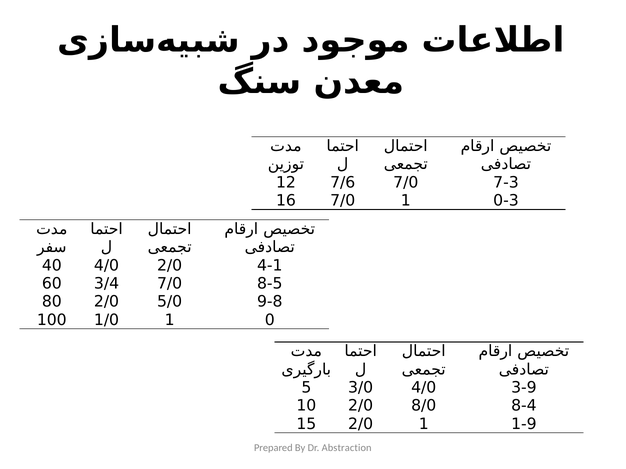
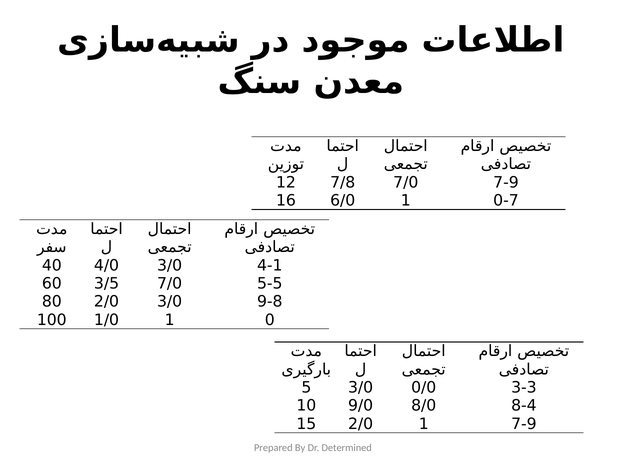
7/6: 7/6 -> 7/8 (343, 183)
7/0 7-3: 7-3 -> 7-9 (506, 183)
16 7/0: 7/0 -> 6/0 (343, 201)
0-3: 0-3 -> 0-7 (506, 201)
2/0: 2/0 -> 3/0 (170, 266)
3/4: 3/4 -> 3/5 (107, 284)
8-5: 8-5 -> 5-5 (270, 284)
5/0: 5/0 -> 3/0 (170, 302)
4/0: 4/0 -> 0/0 (424, 388)
3-9: 3-9 -> 3-3 (524, 388)
2/0: 2/0 -> 9/0 (361, 406)
1-9: 1-9 -> 7-9 (524, 424)
Abstraction: Abstraction -> Determined (347, 448)
